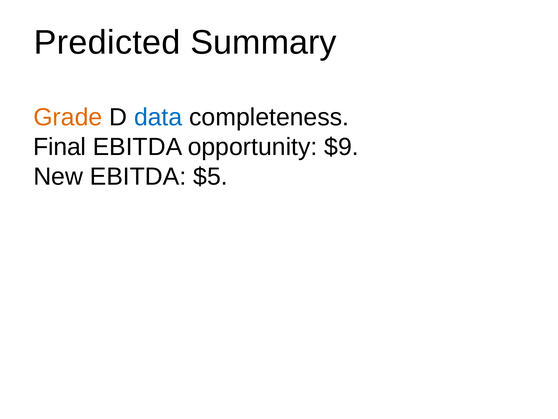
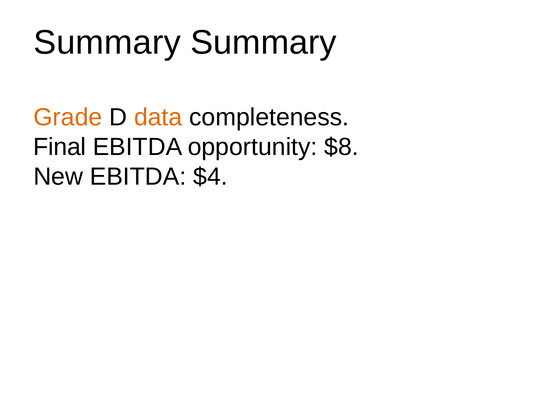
Predicted: Predicted -> Summary (107, 42)
data colour: blue -> orange (158, 117)
$9: $9 -> $8 (341, 147)
$5: $5 -> $4 (211, 177)
